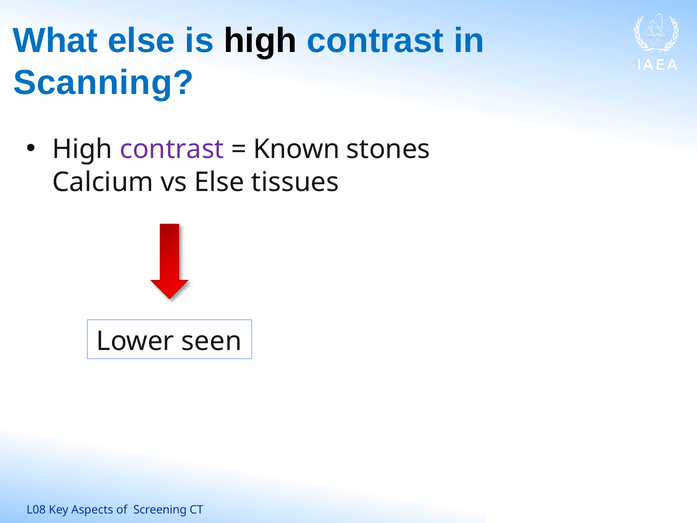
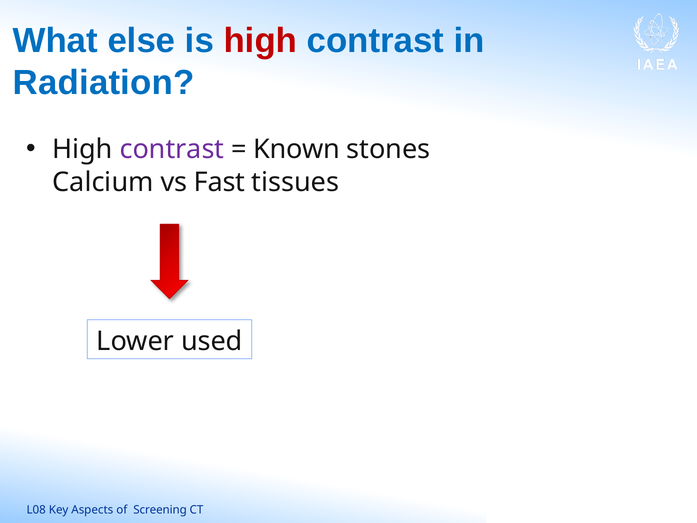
high colour: black -> red (260, 41)
Scanning: Scanning -> Radiation (104, 83)
vs Else: Else -> Fast (220, 182)
seen: seen -> used (212, 341)
